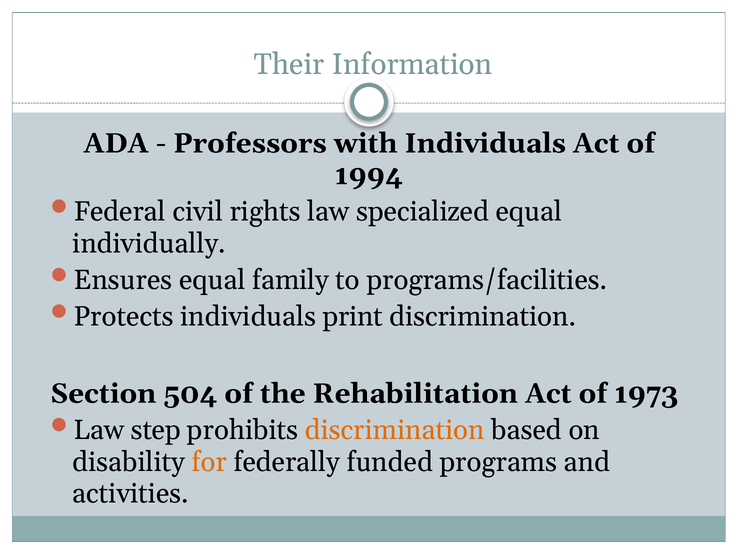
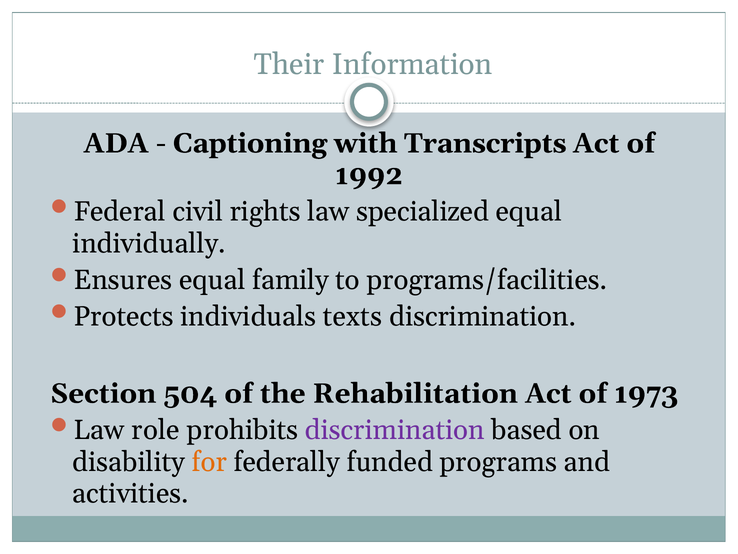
Professors: Professors -> Captioning (250, 143)
with Individuals: Individuals -> Transcripts (485, 143)
1994: 1994 -> 1992 (369, 175)
print: print -> texts (352, 316)
step: step -> role (156, 430)
discrimination colour: orange -> purple (395, 430)
